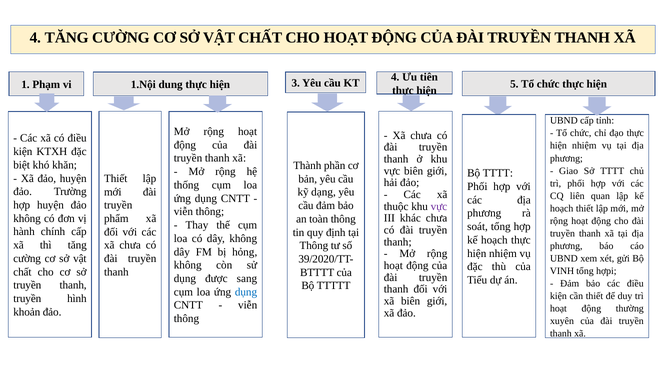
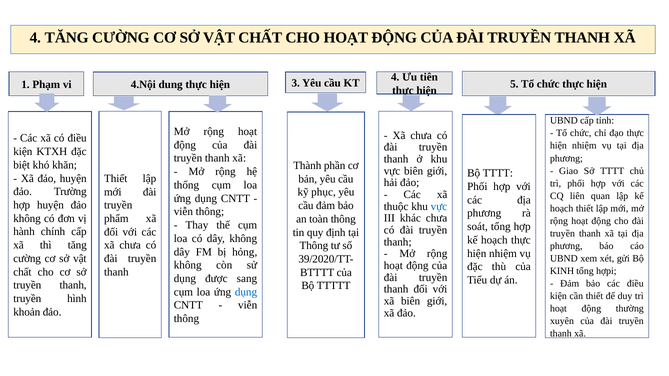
1.Nội: 1.Nội -> 4.Nội (143, 85)
dạng: dạng -> phục (324, 192)
vực colour: purple -> blue (439, 207)
VINH: VINH -> KINH (562, 271)
